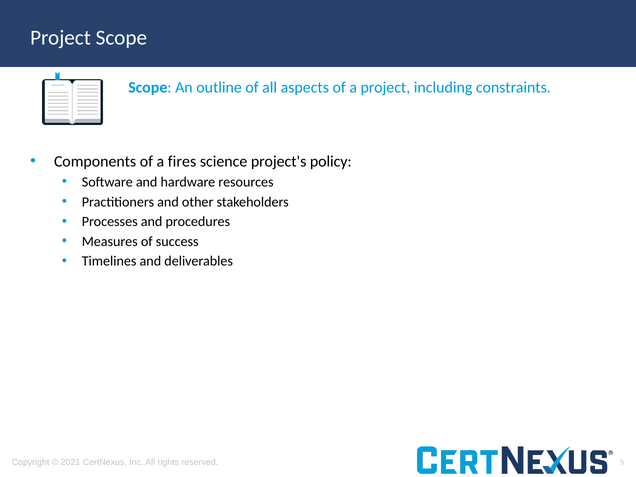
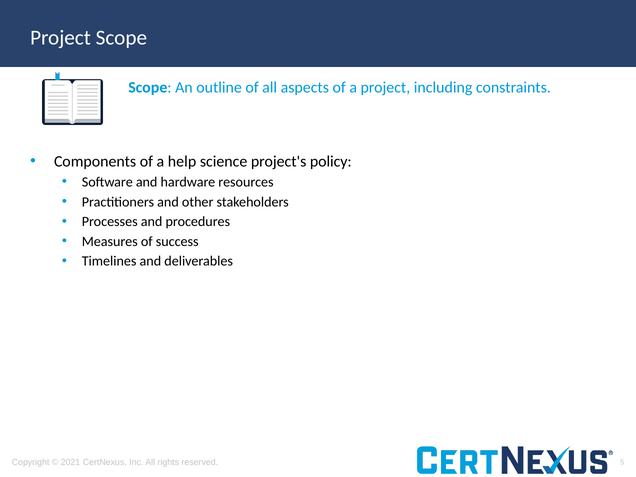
fires: fires -> help (182, 161)
